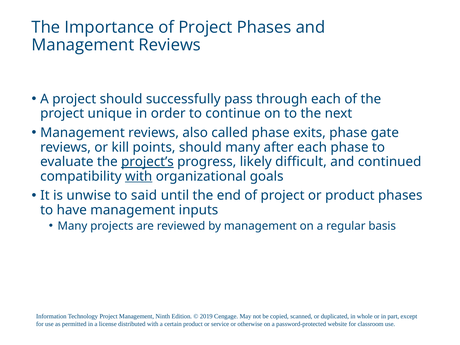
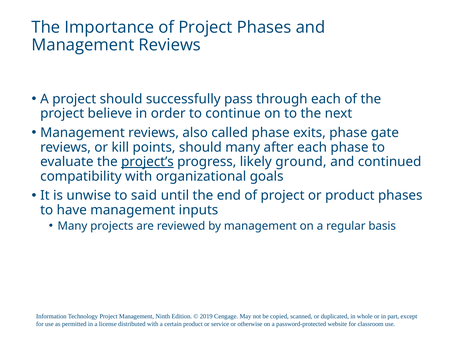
unique: unique -> believe (110, 113)
difficult: difficult -> ground (301, 162)
with underline: present -> none (139, 176)
